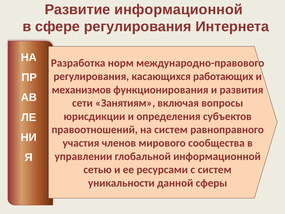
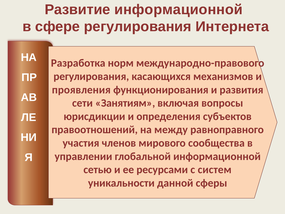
работающих: работающих -> механизмов (223, 76)
механизмов: механизмов -> проявления (81, 90)
на систем: систем -> между (171, 130)
